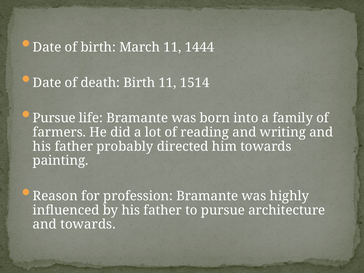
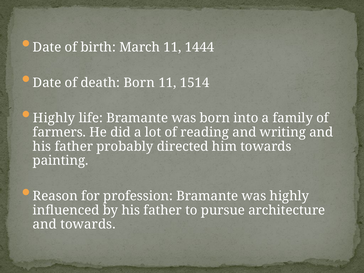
death Birth: Birth -> Born (139, 83)
Pursue: Pursue -> Highly (54, 118)
